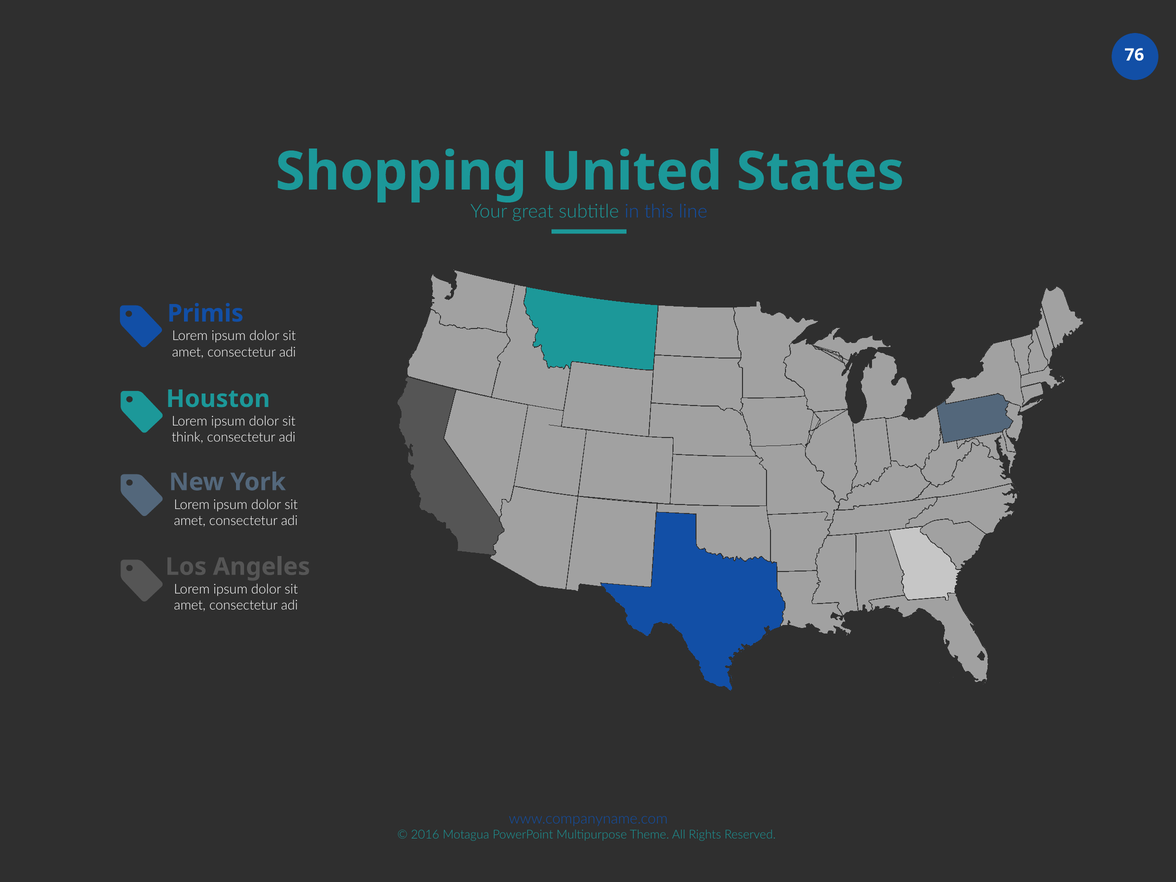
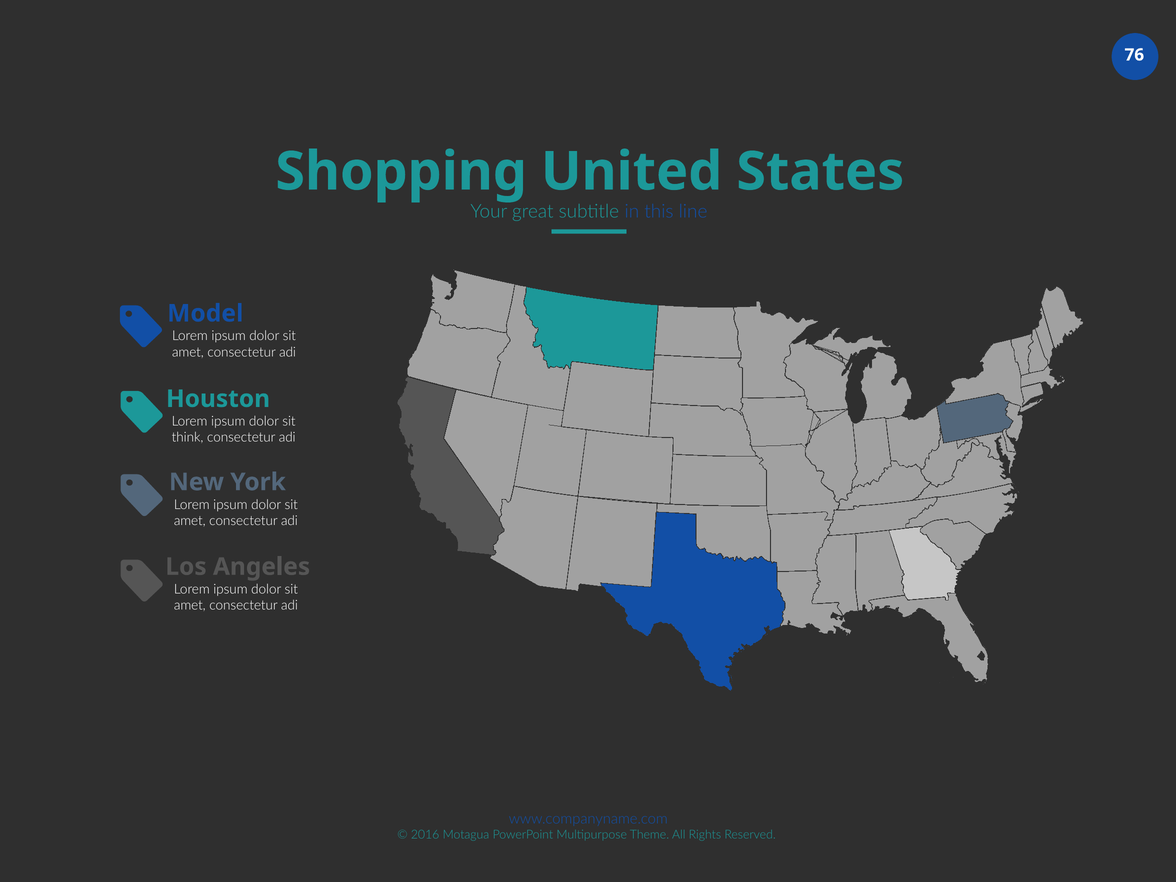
Primis: Primis -> Model (205, 313)
